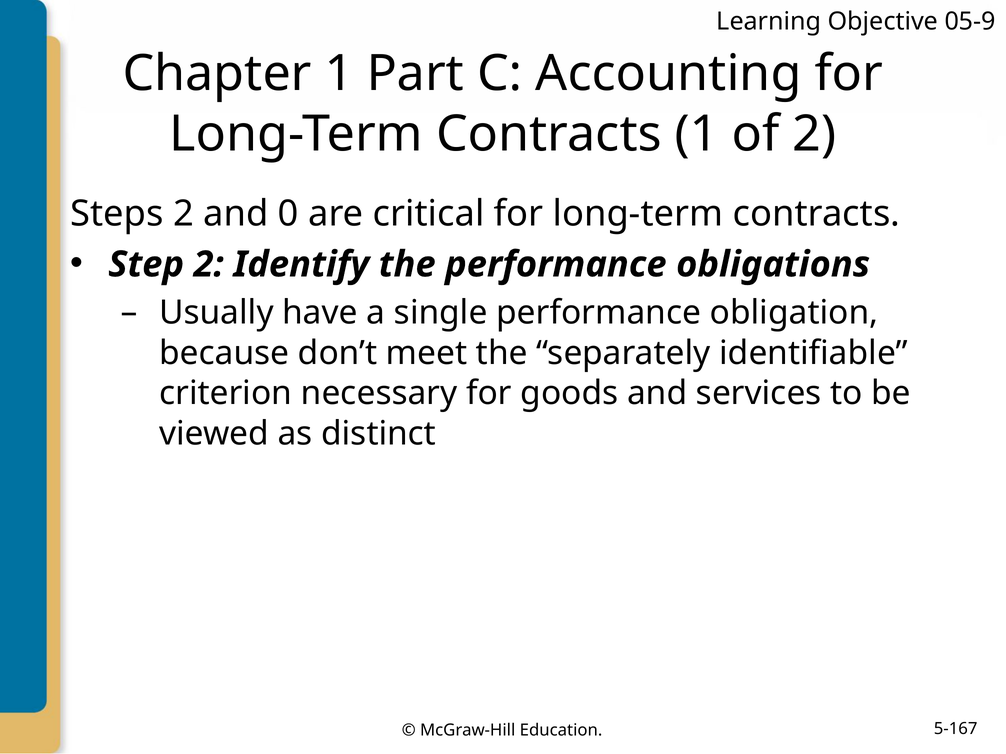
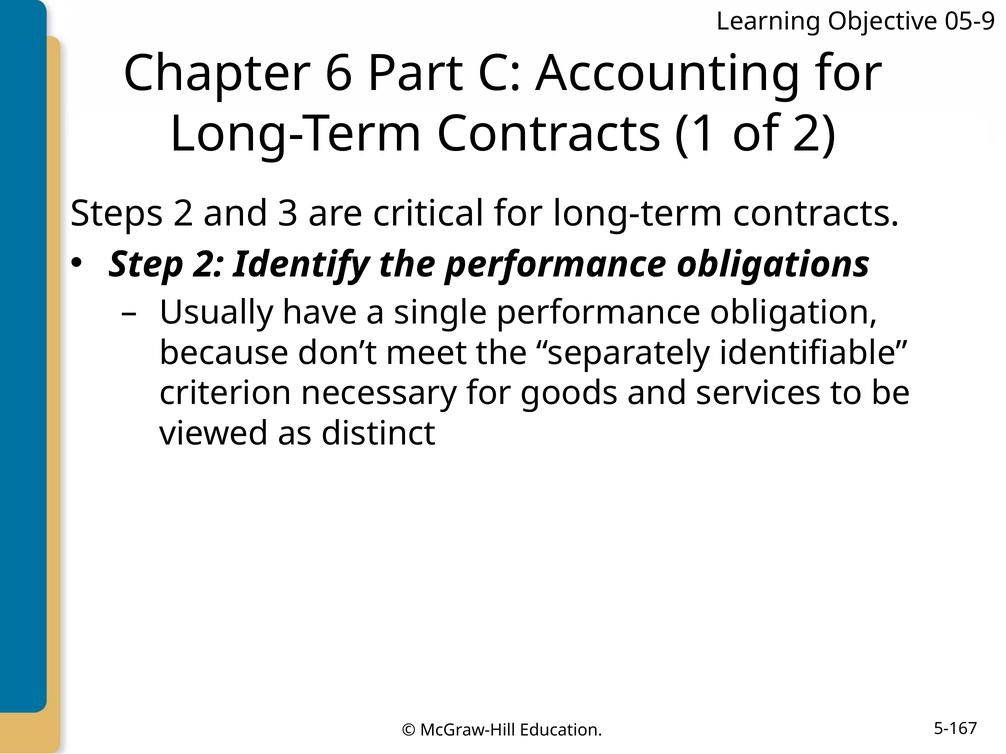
Chapter 1: 1 -> 6 (339, 74)
0: 0 -> 3 (288, 214)
